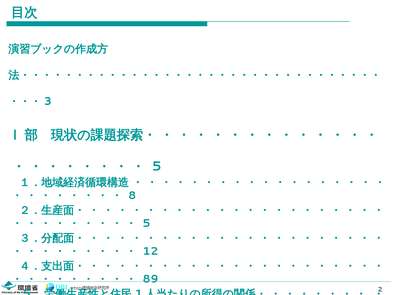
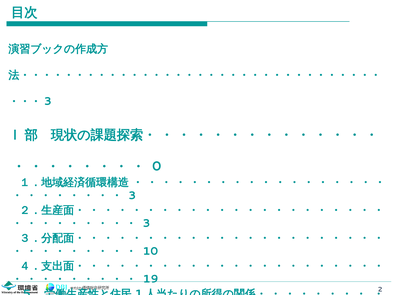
5: 5 -> 0 (157, 167)
8: 8 -> 3 (132, 196)
5: 5 -> 3 (146, 224)
12: 12 -> 10 (150, 252)
89: 89 -> 19 (151, 280)
